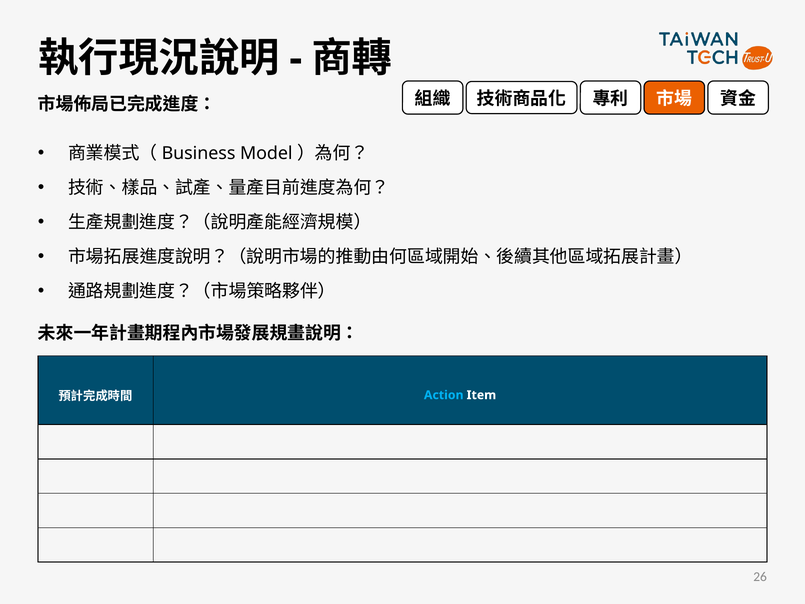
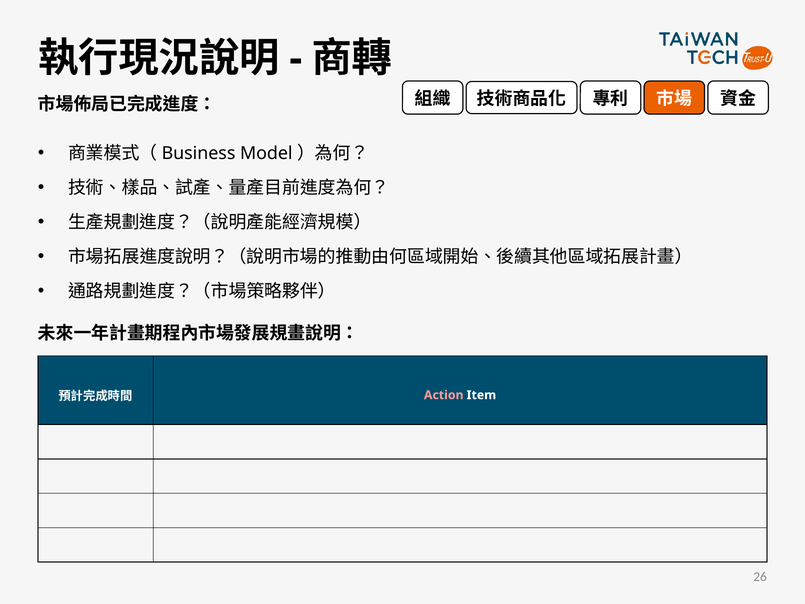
Action colour: light blue -> pink (444, 395)
